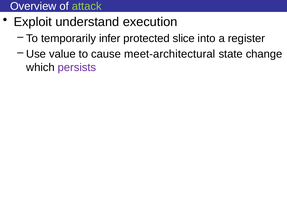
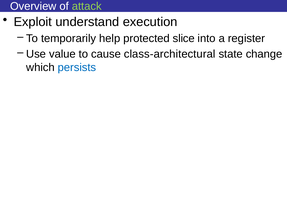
infer: infer -> help (110, 38)
meet-architectural: meet-architectural -> class-architectural (170, 54)
persists colour: purple -> blue (77, 67)
